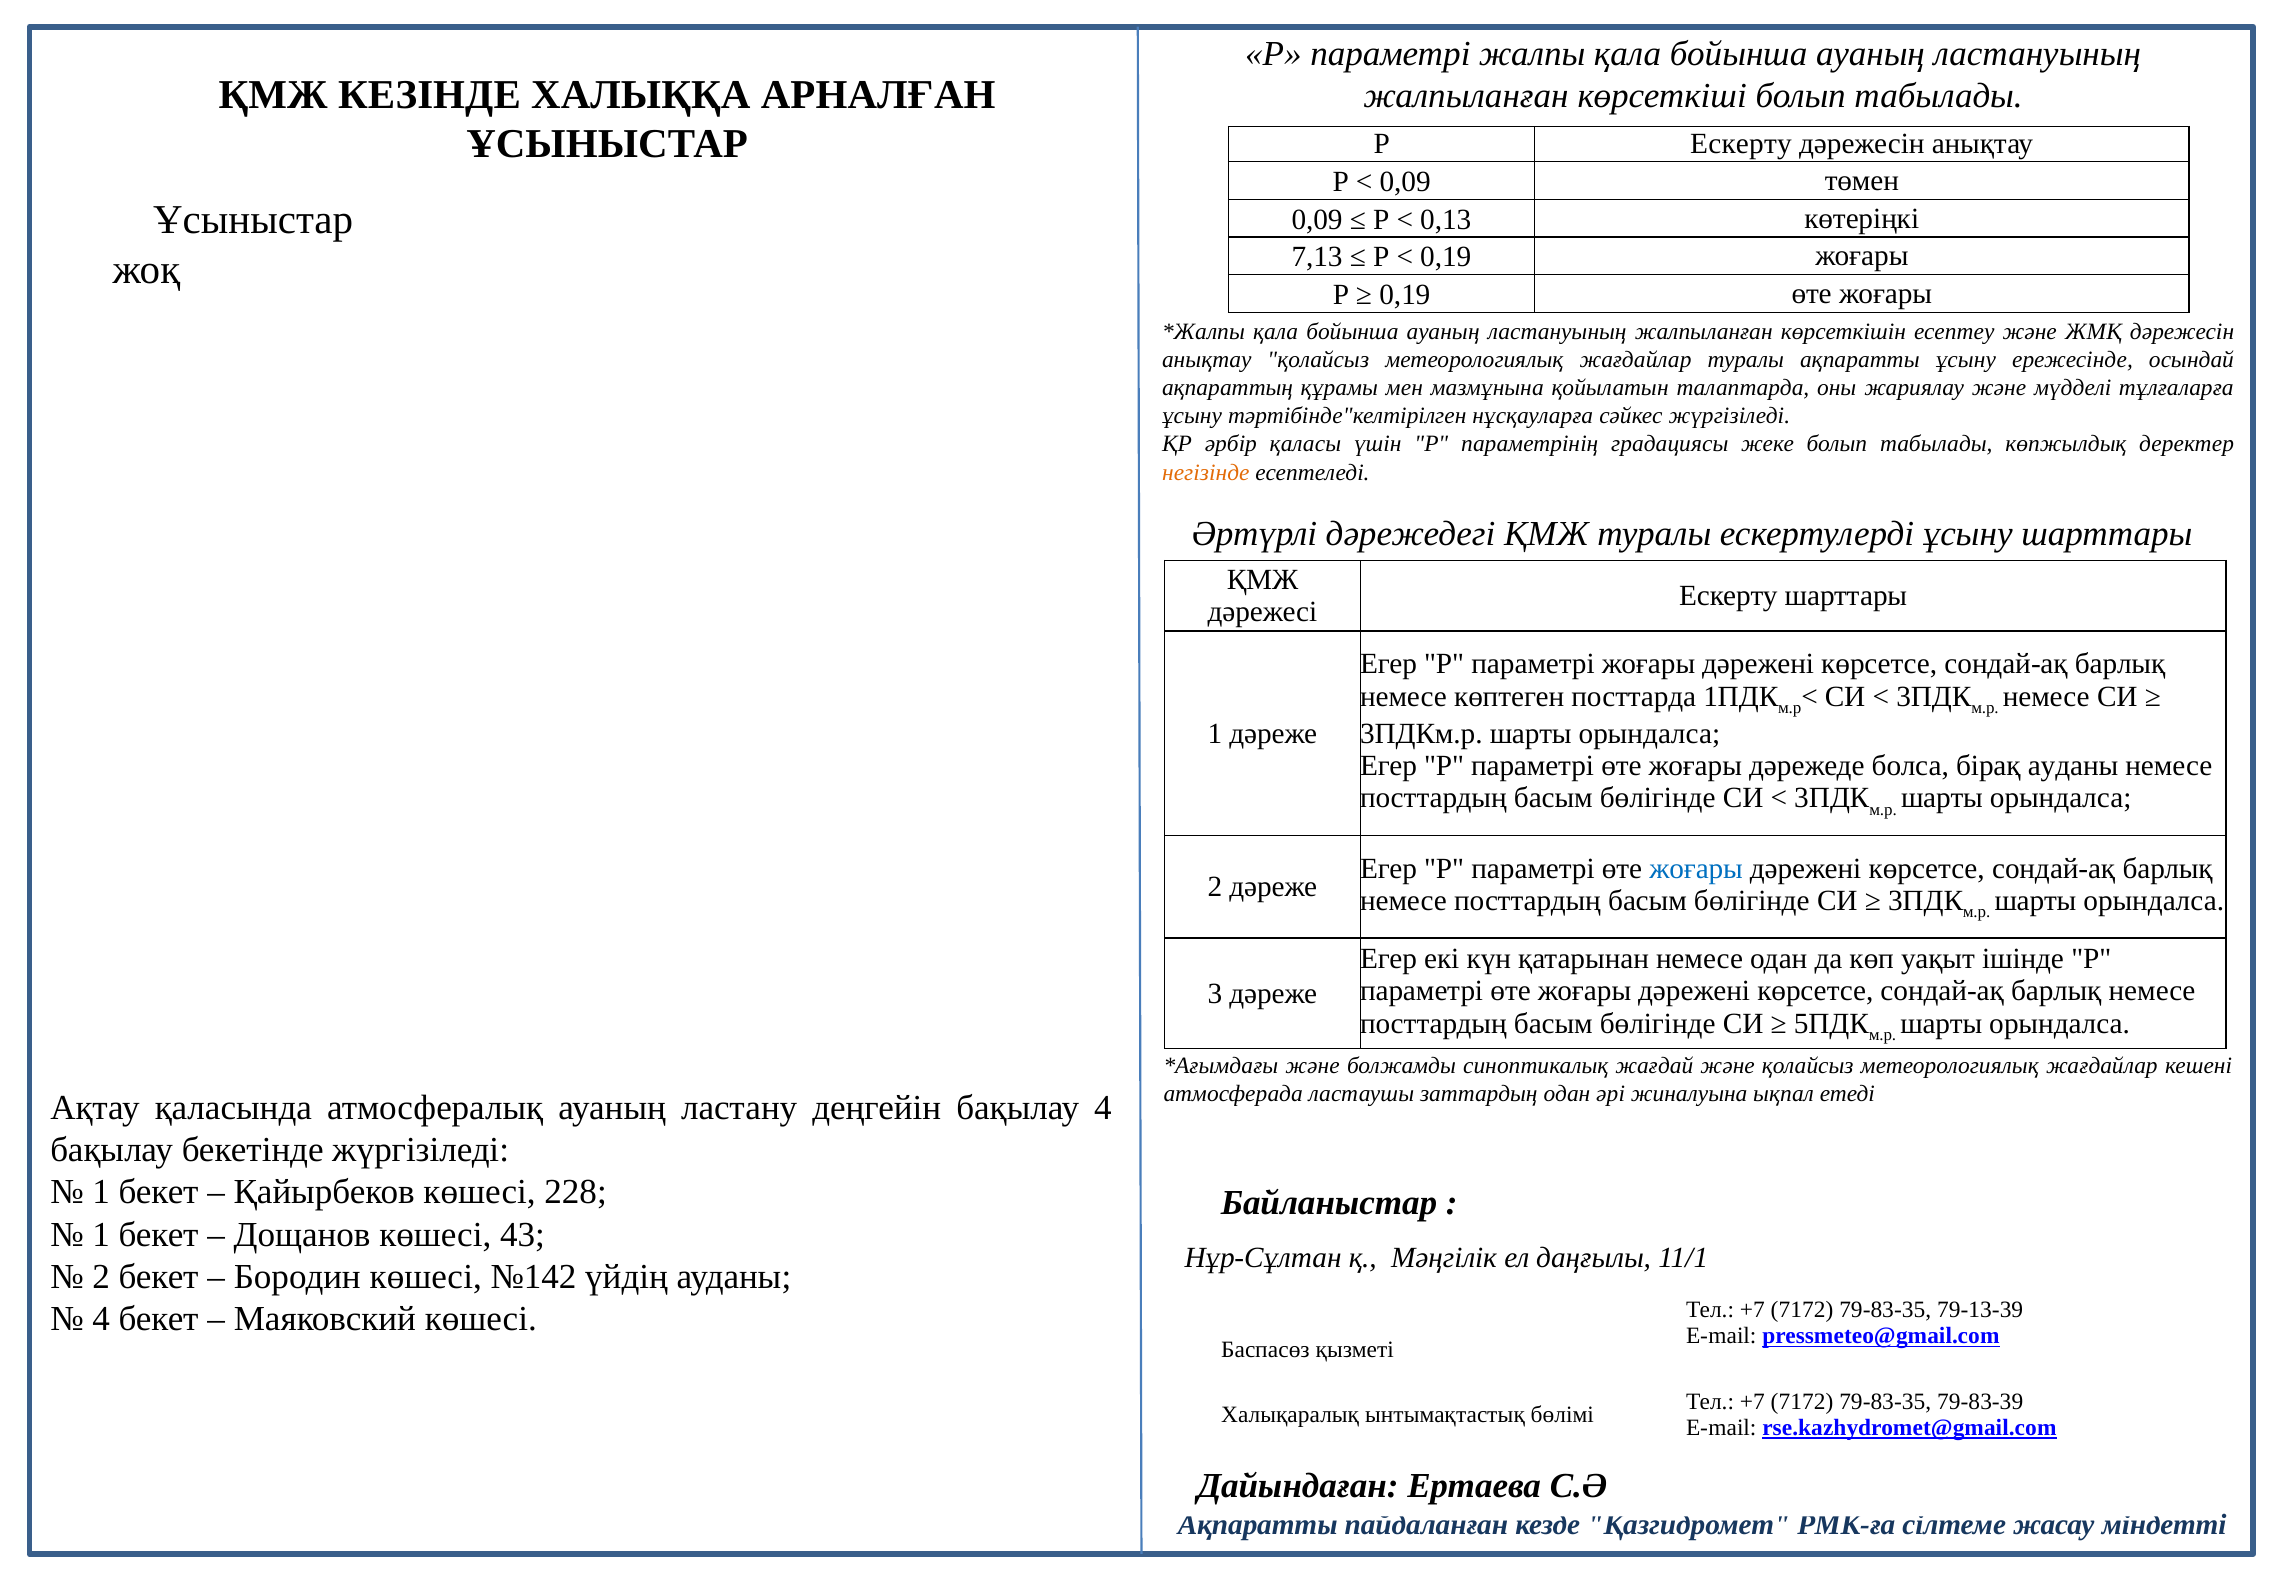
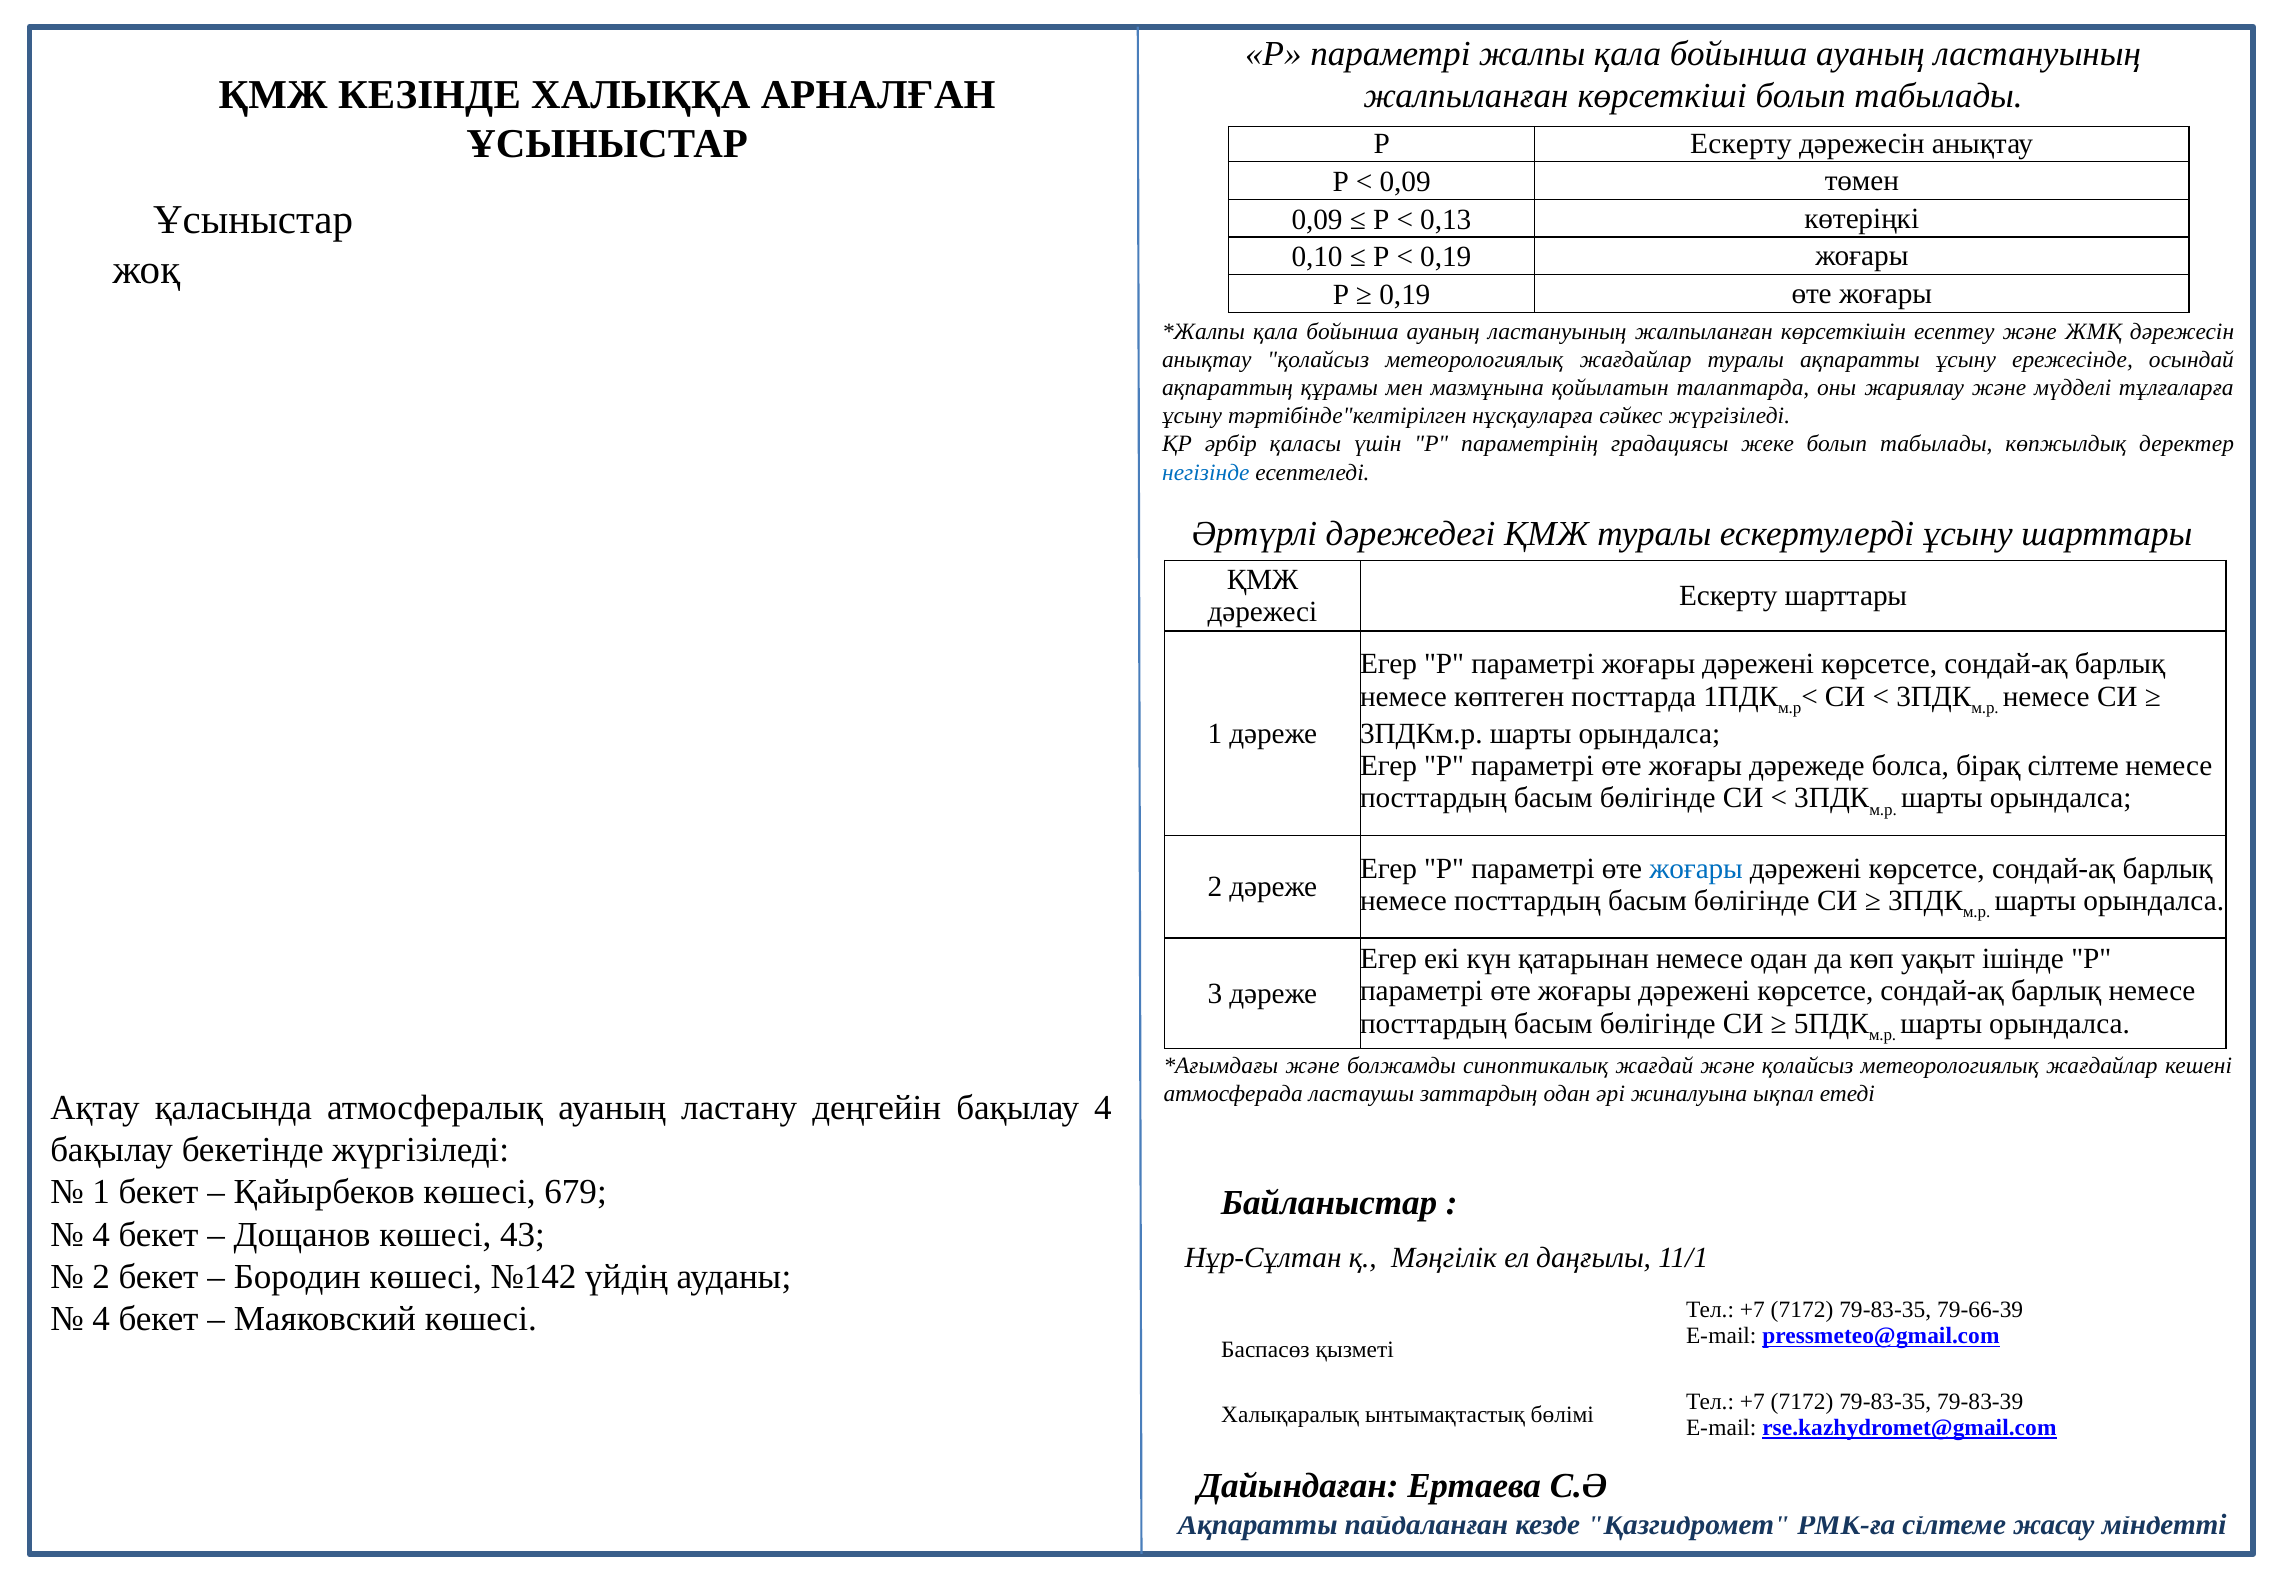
7,13: 7,13 -> 0,10 (1317, 257)
негізінде colour: orange -> blue (1206, 472)
бірақ ауданы: ауданы -> сілтеме (2073, 765)
228: 228 -> 679 (576, 1192)
1: 1 -> 4 (101, 1234)
79-13-39: 79-13-39 -> 79-66-39 (1980, 1310)
